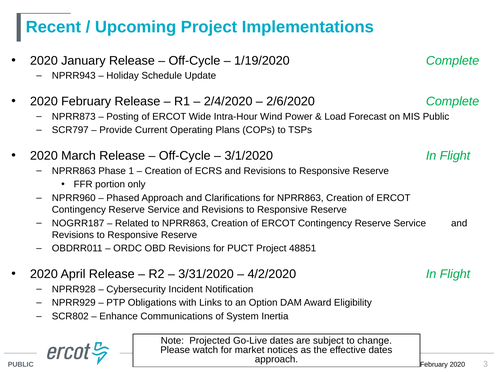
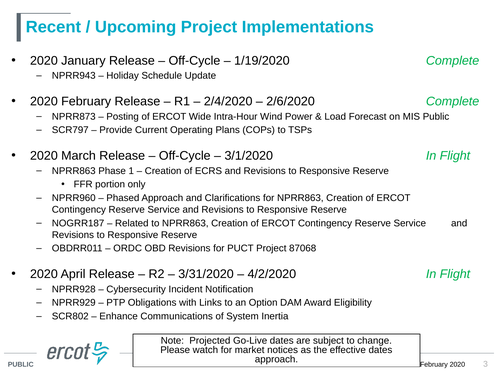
48851: 48851 -> 87068 (303, 249)
